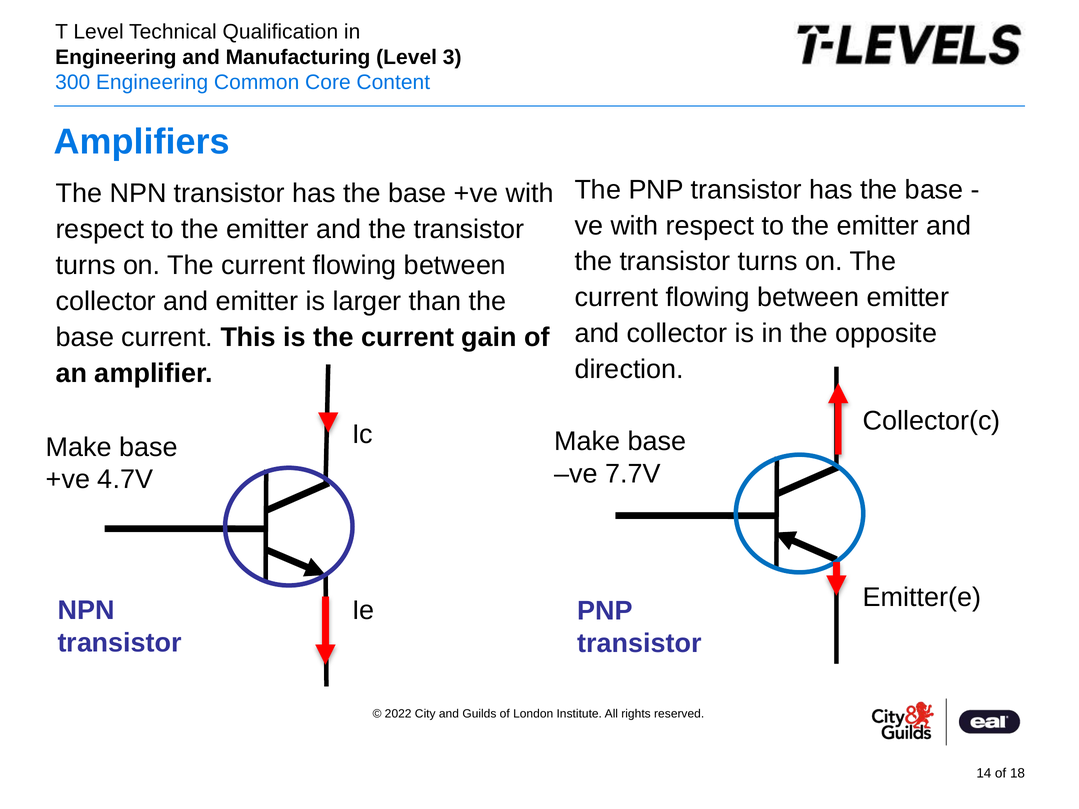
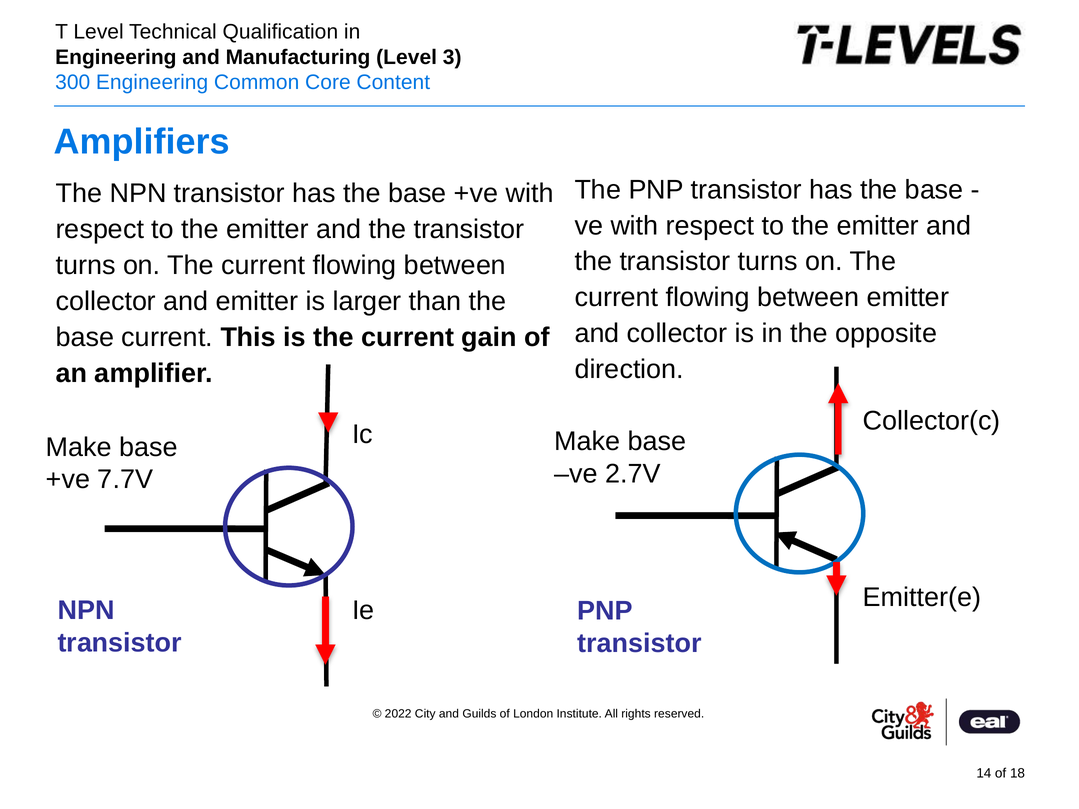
7.7V: 7.7V -> 2.7V (633, 474)
4.7V: 4.7V -> 7.7V (125, 480)
